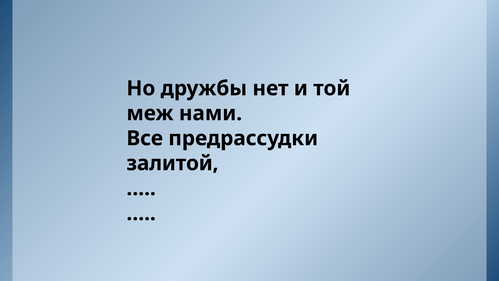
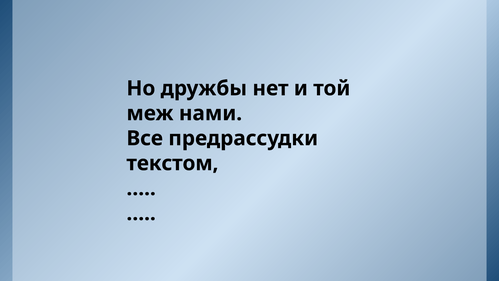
залитой: залитой -> текстом (172, 163)
